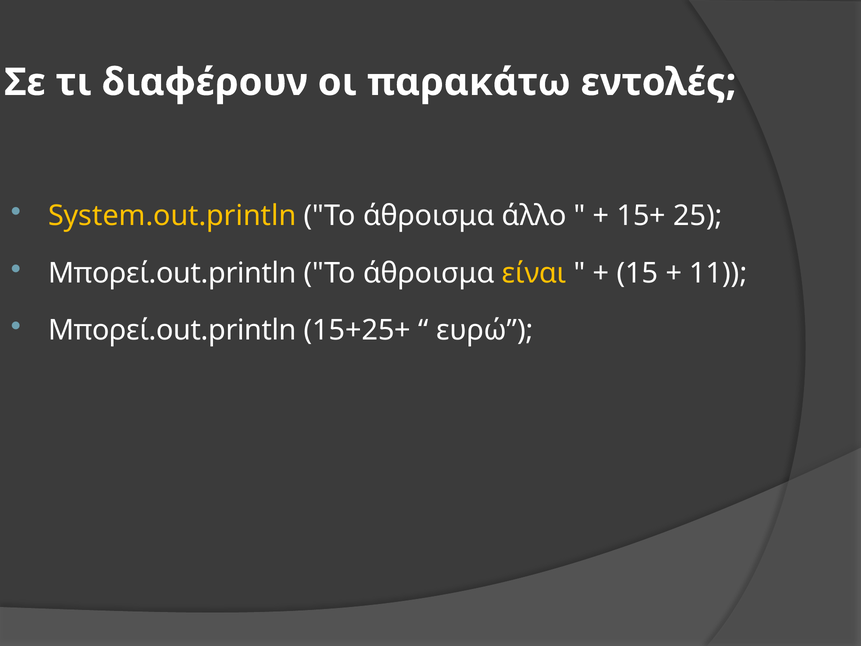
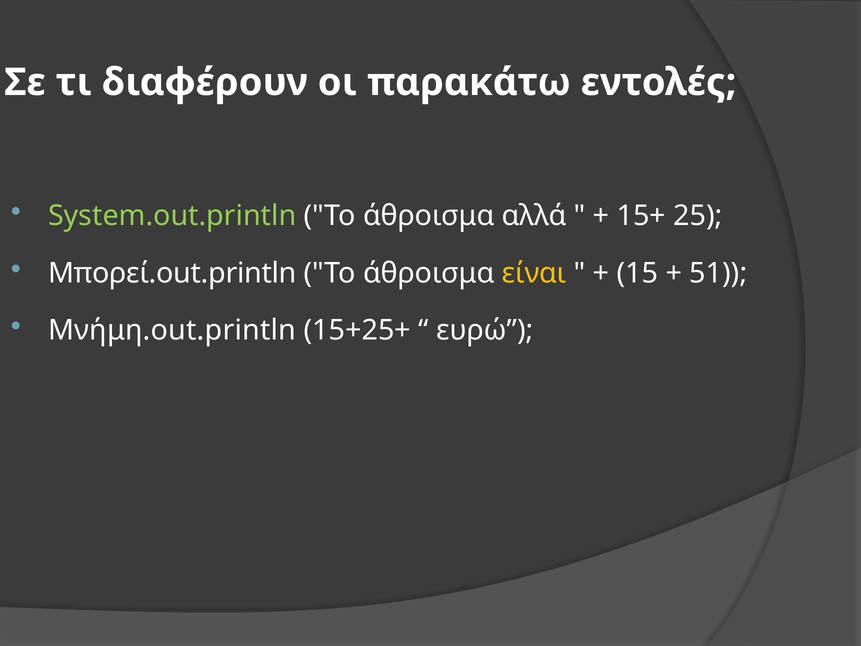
System.out.println colour: yellow -> light green (172, 216)
άλλο: άλλο -> αλλά (534, 216)
11: 11 -> 51 (718, 273)
Μπορεί.out.println: Μπορεί.out.println -> Μνήμη.out.println (172, 330)
